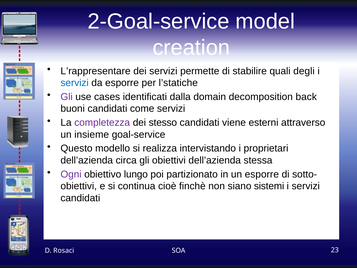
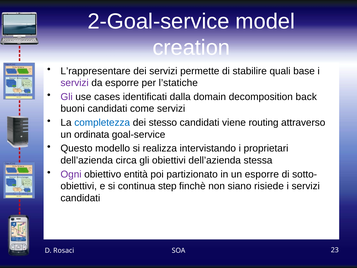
degli: degli -> base (304, 71)
servizi colour: blue -> purple (75, 83)
completezza colour: purple -> blue (102, 122)
esterni: esterni -> routing (264, 122)
insieme: insieme -> ordinata (92, 134)
lungo: lungo -> entità (136, 174)
cioè: cioè -> step (167, 186)
sistemi: sistemi -> risiede (269, 186)
